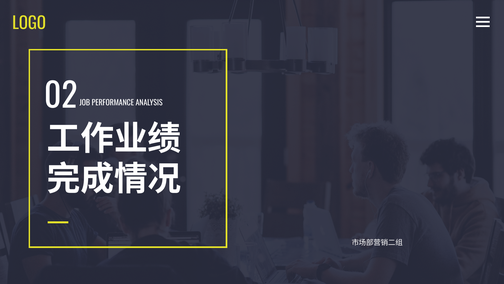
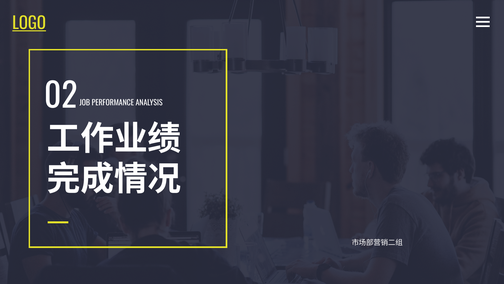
LOGO underline: none -> present (29, 23)
